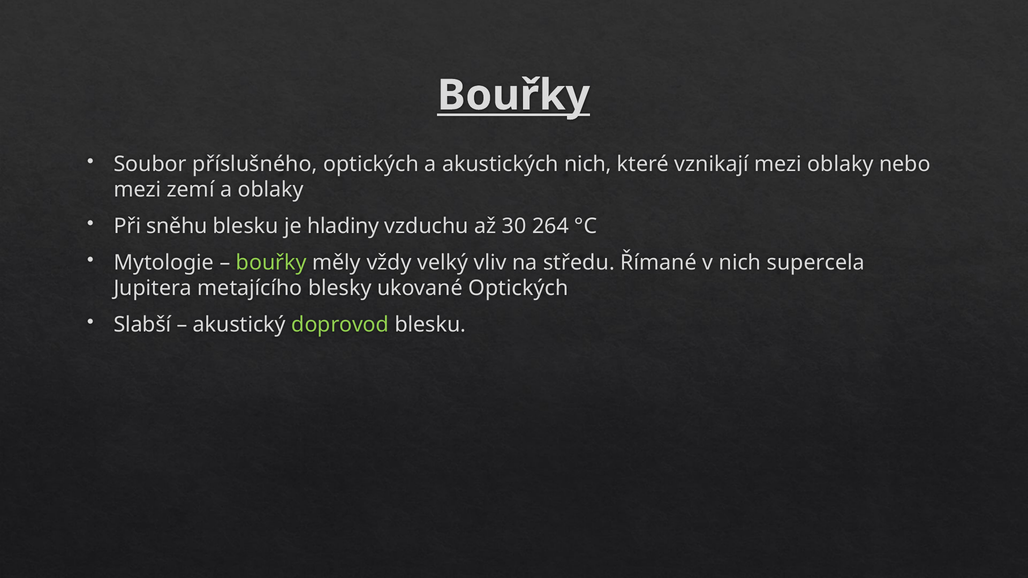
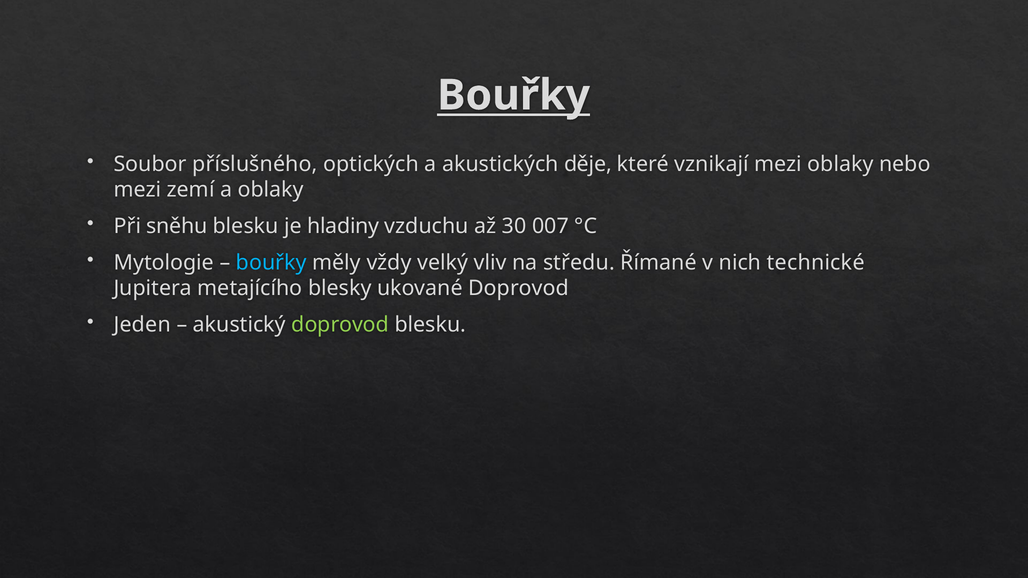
akustických nich: nich -> děje (588, 164)
264: 264 -> 007 (550, 226)
bouřky colour: light green -> light blue (271, 263)
supercela: supercela -> technické (816, 263)
ukované Optických: Optických -> Doprovod (519, 289)
Slabší: Slabší -> Jeden (142, 325)
